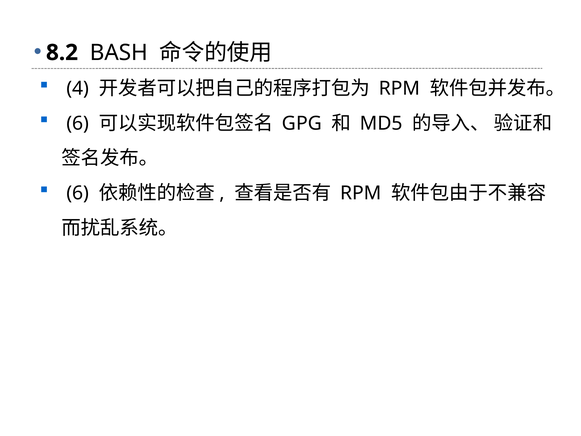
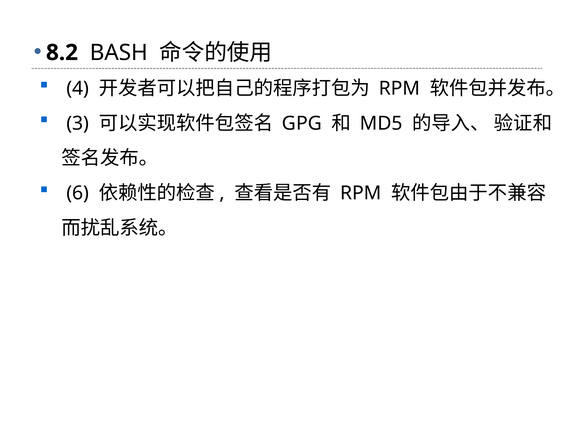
6: 6 -> 3 (78, 123)
